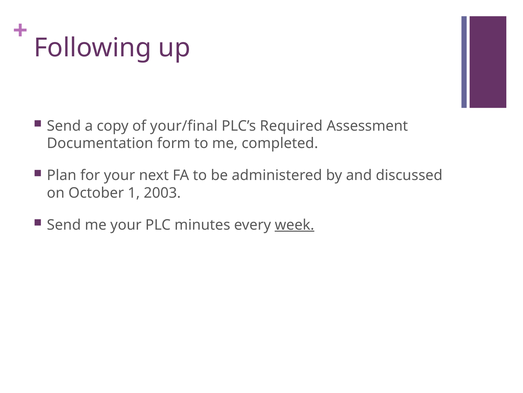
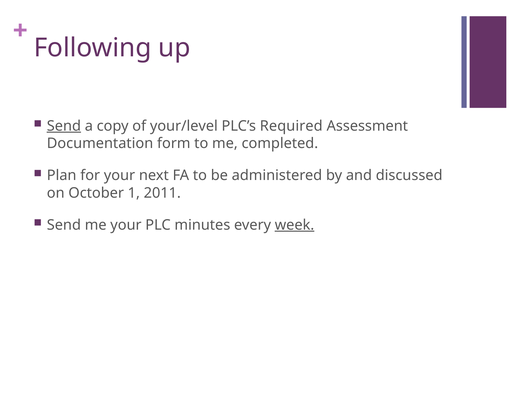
Send underline: none -> present (64, 126)
your/final: your/final -> your/level (184, 126)
2003: 2003 -> 2011 (162, 193)
